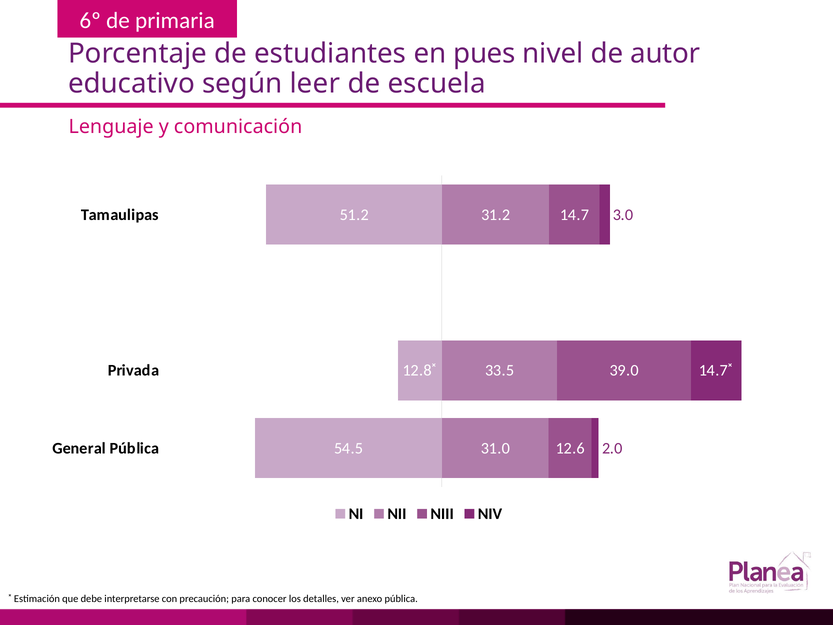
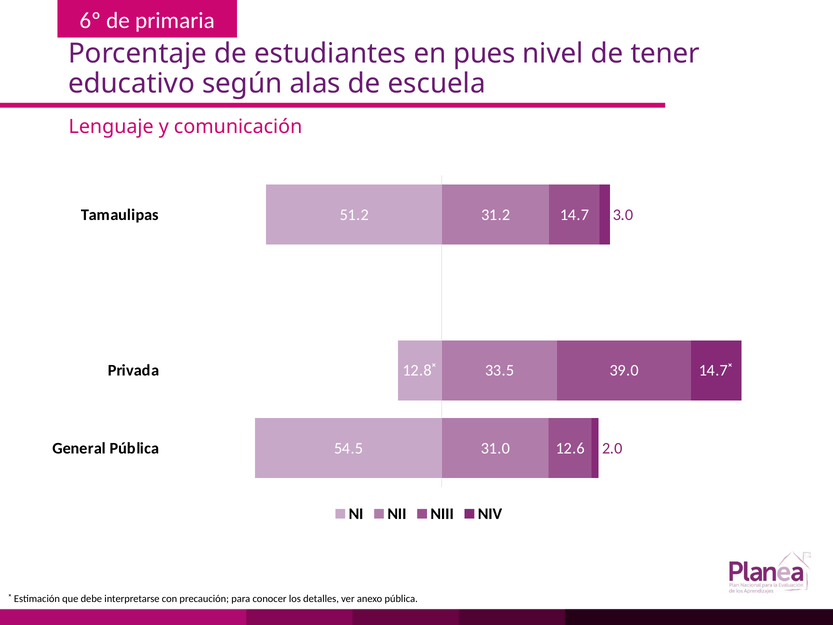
autor: autor -> tener (665, 54)
leer: leer -> alas (315, 84)
